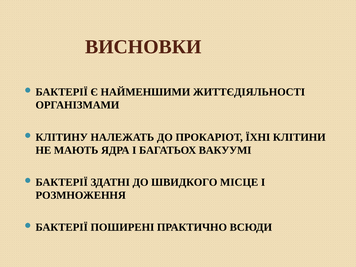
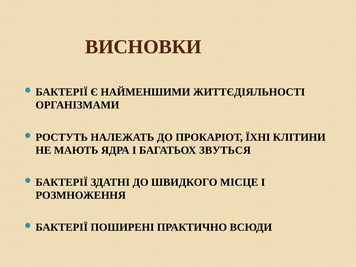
КЛІТИНУ: КЛІТИНУ -> РОСТУТЬ (62, 137)
ВАКУУМІ: ВАКУУМІ -> ЗВУТЬСЯ (225, 150)
